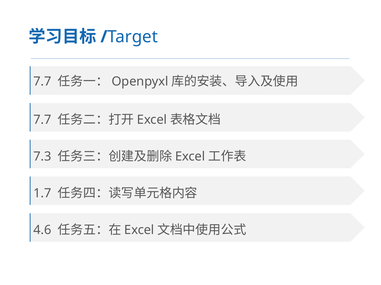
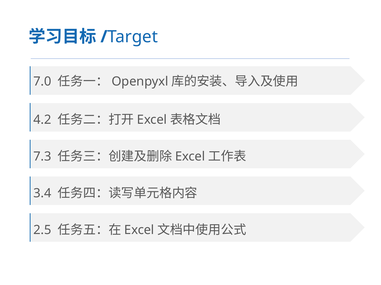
7.7: 7.7 -> 7.0 (42, 82)
7.7: 7.7 -> 4.2 (42, 120)
1.7: 1.7 -> 3.4 (42, 194)
4.6: 4.6 -> 2.5 (42, 230)
